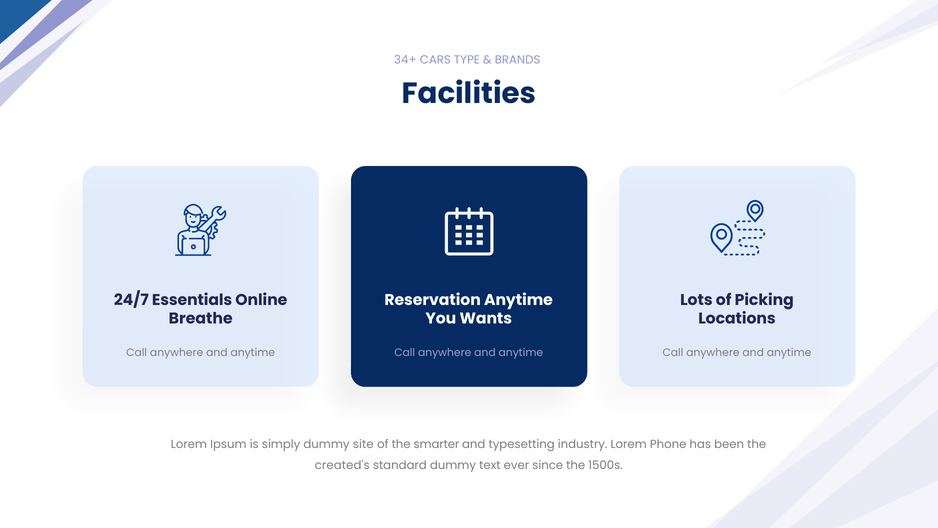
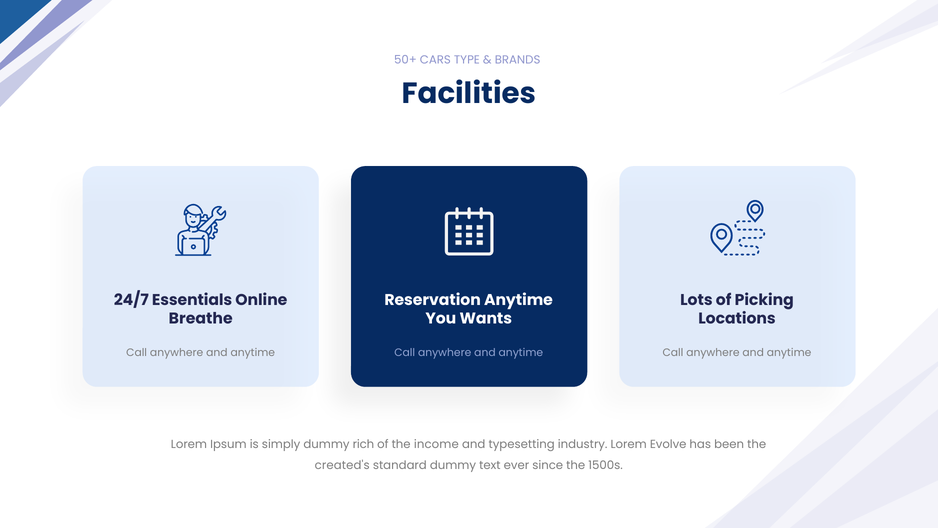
34+: 34+ -> 50+ (405, 60)
site: site -> rich (363, 444)
smarter: smarter -> income (436, 444)
Phone: Phone -> Evolve (668, 444)
